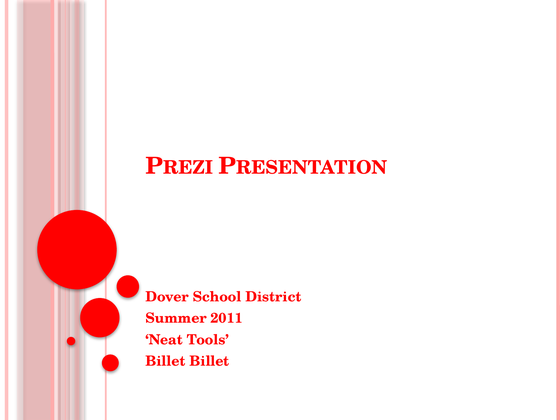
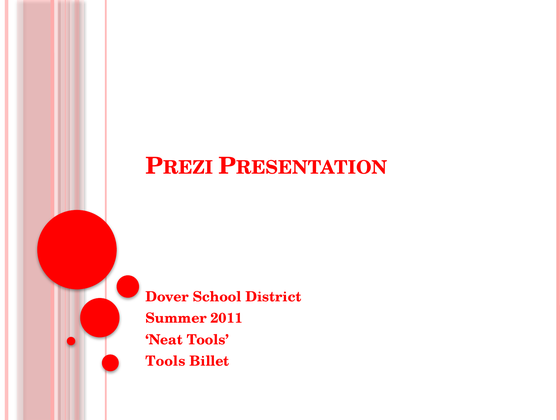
Billet: Billet -> Tools (165, 361)
